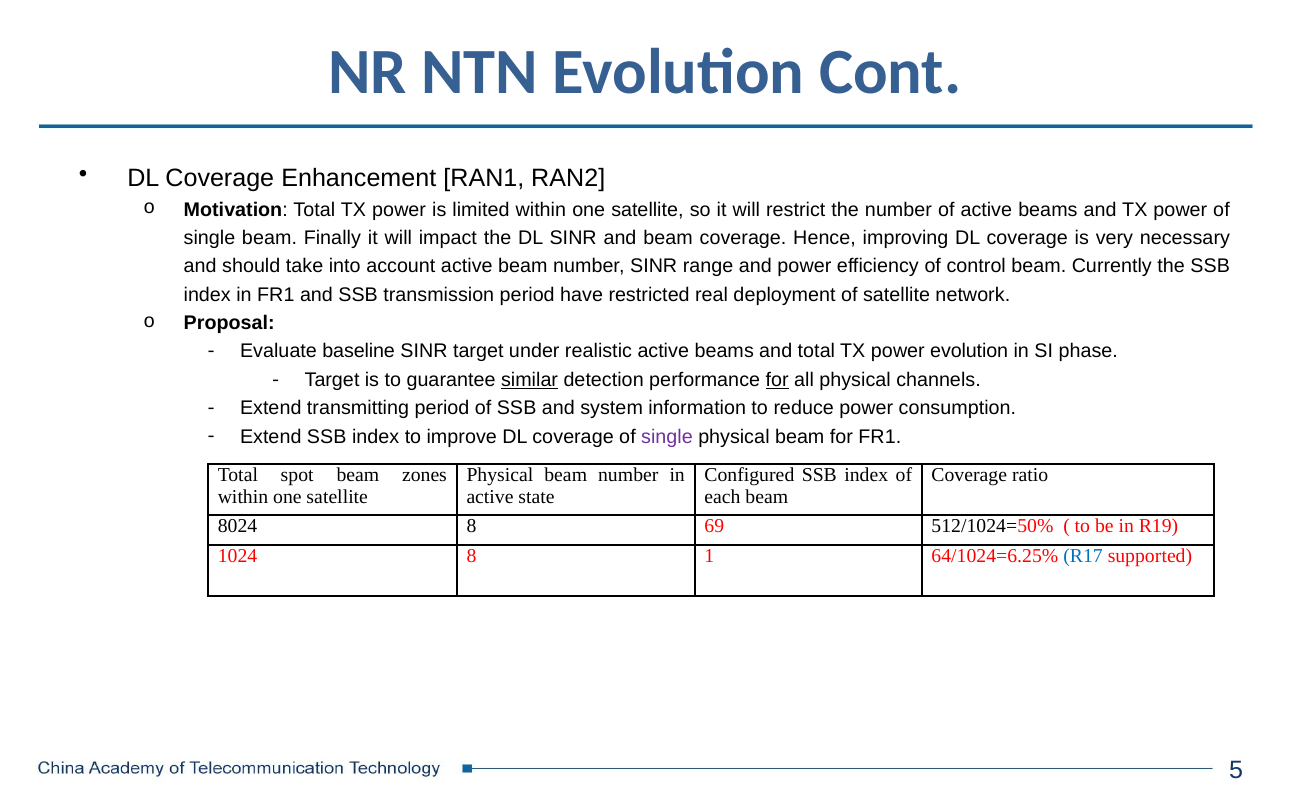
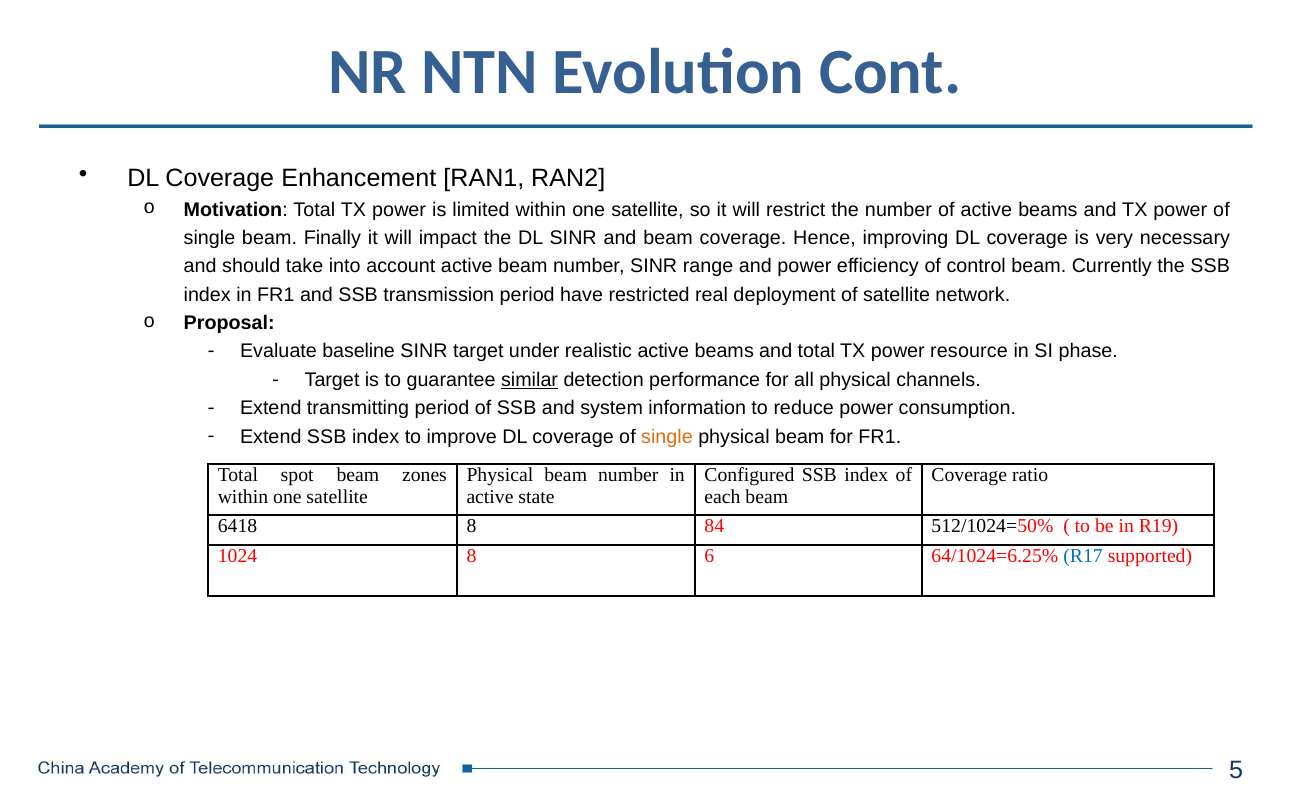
power evolution: evolution -> resource (969, 352)
for underline: present -> none (777, 380)
single colour: purple -> orange (667, 437)
8024: 8024 -> 6418 (238, 526)
69: 69 -> 84 (714, 526)
1: 1 -> 6 (709, 556)
